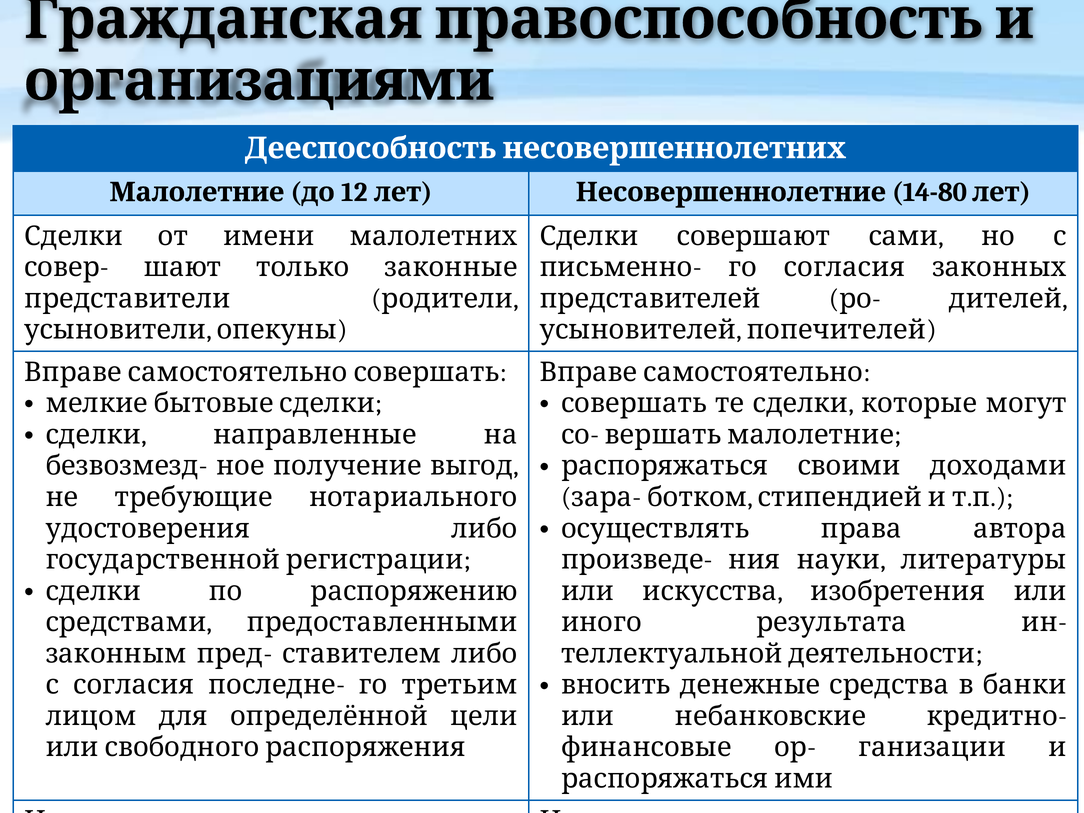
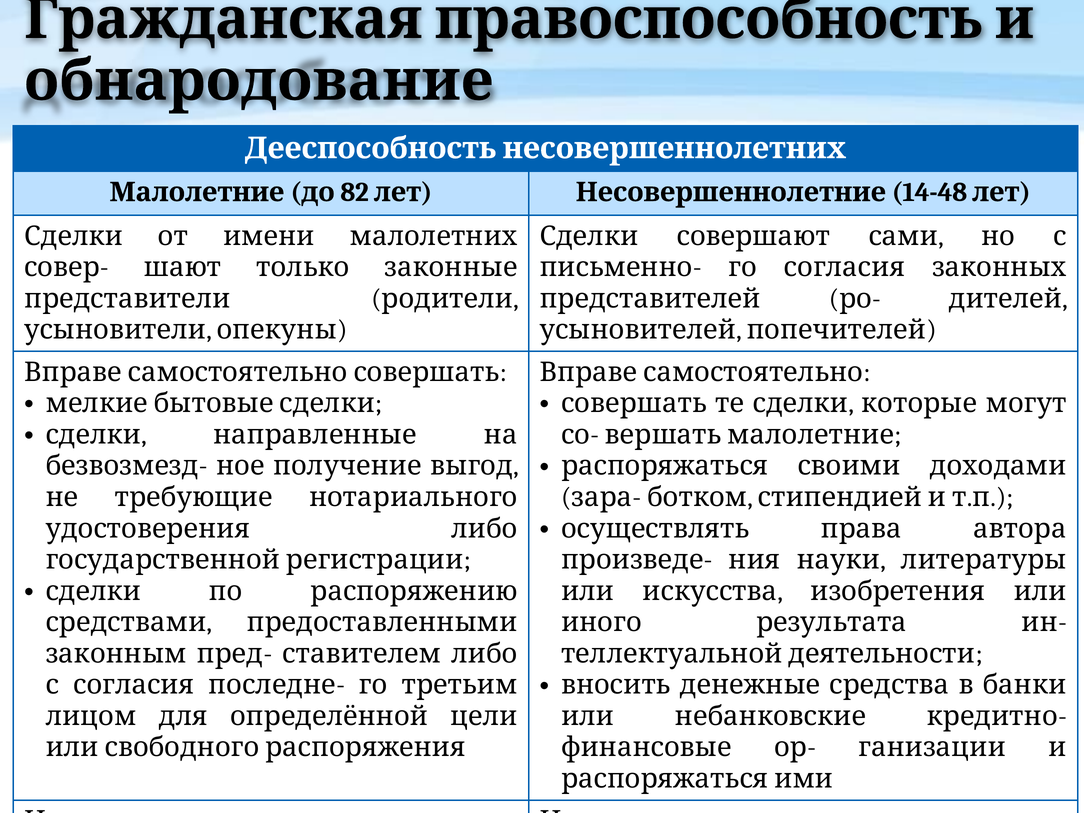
организациями: организациями -> обнародование (259, 81)
12: 12 -> 82 (355, 192)
14-80: 14-80 -> 14-48 (930, 192)
